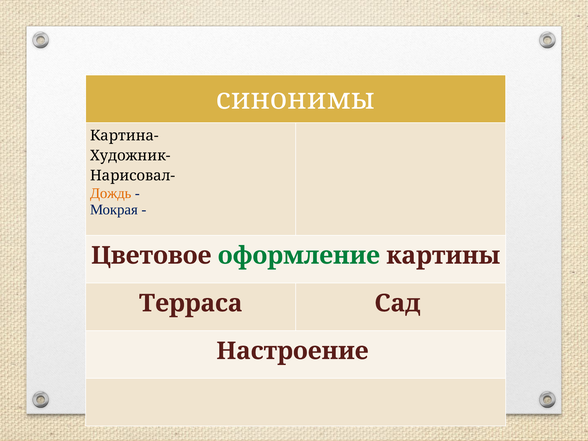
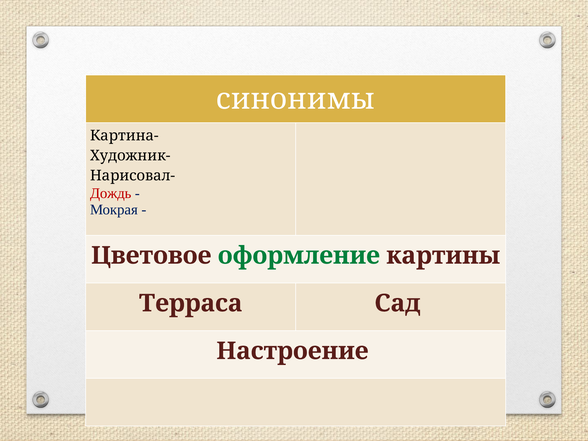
Дождь colour: orange -> red (111, 193)
